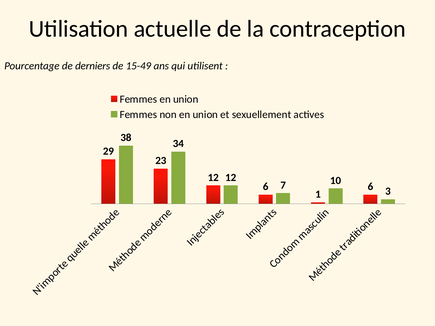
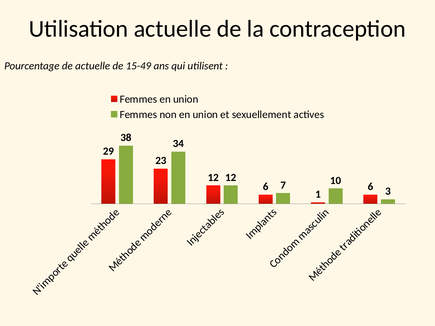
de derniers: derniers -> actuelle (93, 66)
